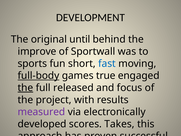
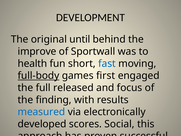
sports: sports -> health (32, 63)
true: true -> first (106, 76)
the underline: present -> none (25, 88)
project: project -> finding (54, 100)
measured colour: purple -> blue (41, 112)
scores Takes: Takes -> Social (119, 124)
